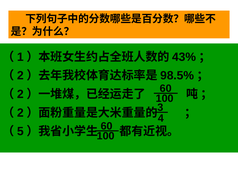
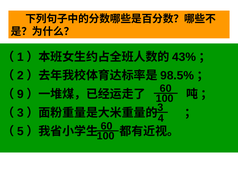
2: 2 -> 9 (20, 94)
2: 2 -> 3 (20, 112)
